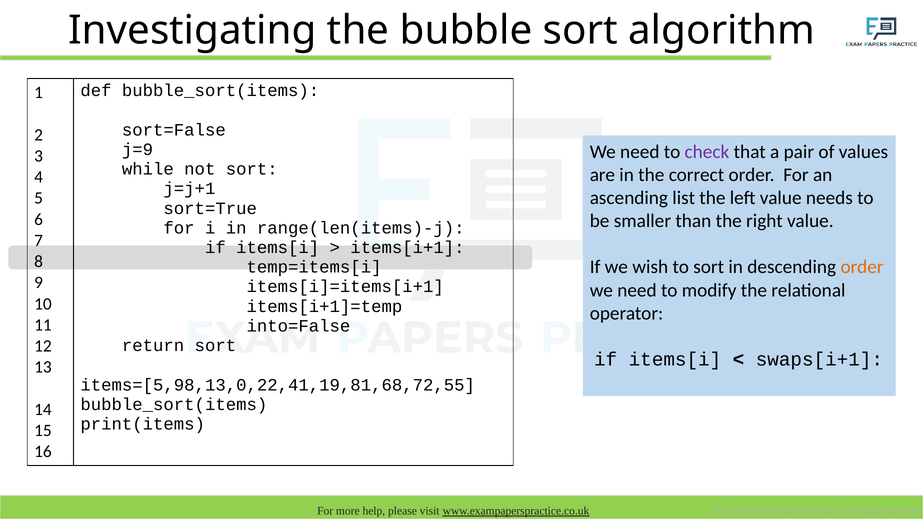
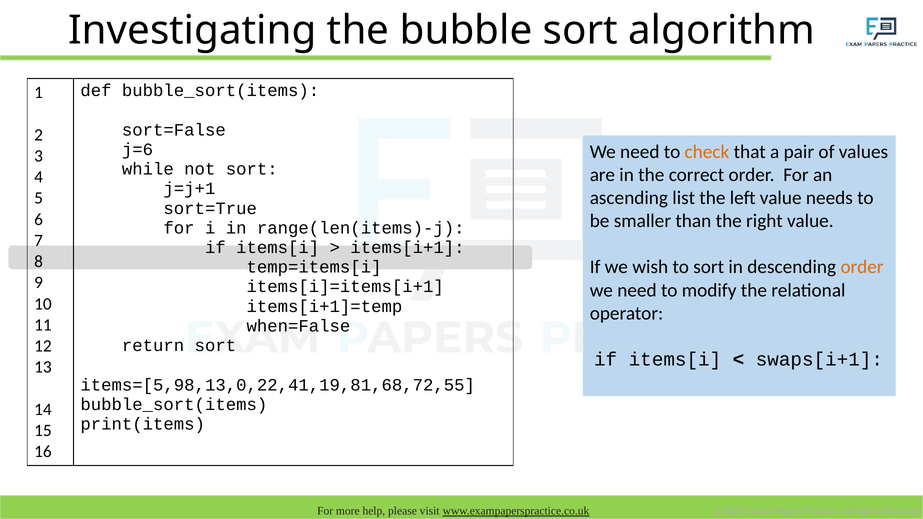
j=9: j=9 -> j=6 (138, 150)
check colour: purple -> orange (707, 152)
into=False: into=False -> when=False (298, 326)
